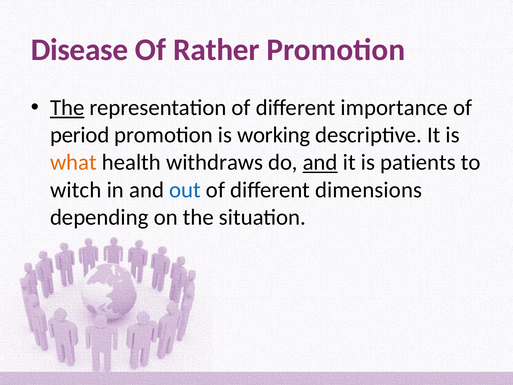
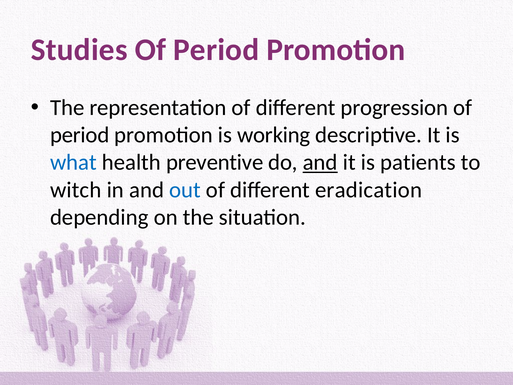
Disease: Disease -> Studies (79, 50)
Rather: Rather -> Period (216, 50)
The underline: present -> none (67, 108)
importance: importance -> progression (394, 108)
what colour: orange -> blue (73, 162)
withdraws: withdraws -> preventive (215, 162)
dimensions: dimensions -> eradication (369, 190)
